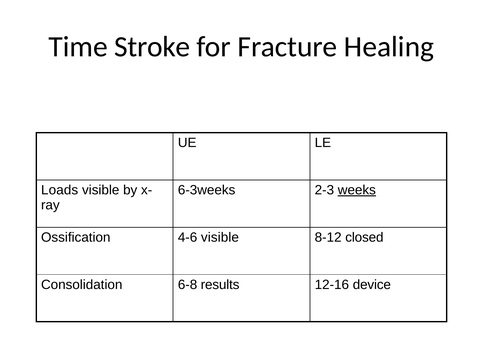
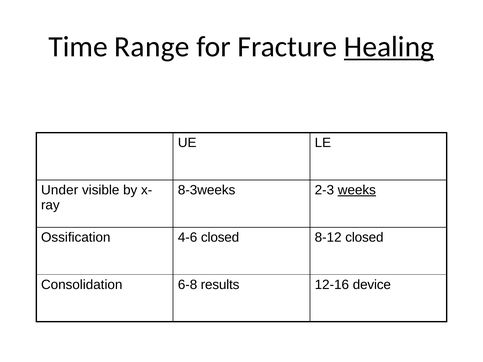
Stroke: Stroke -> Range (152, 47)
Healing underline: none -> present (389, 47)
Loads: Loads -> Under (60, 190)
6-3weeks: 6-3weeks -> 8-3weeks (207, 190)
4-6 visible: visible -> closed (220, 238)
